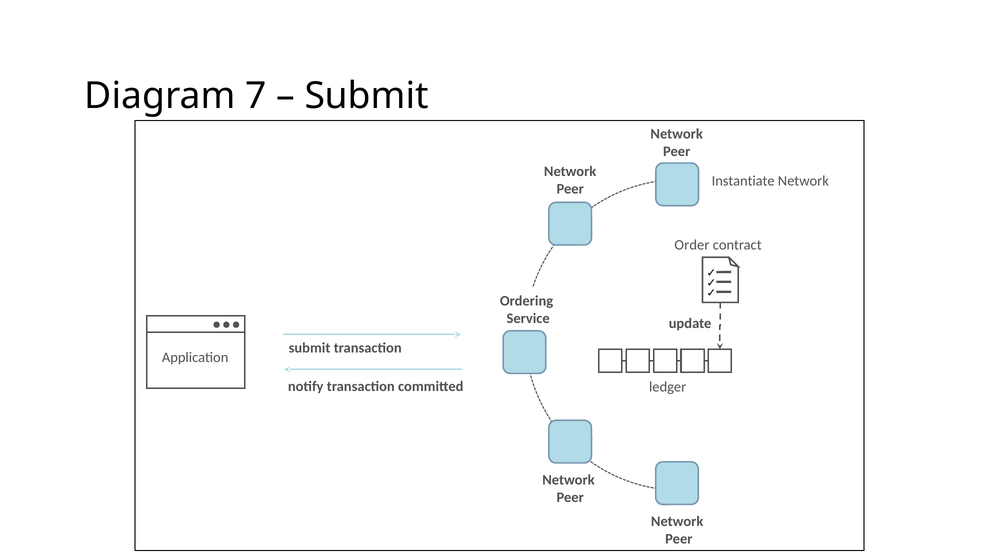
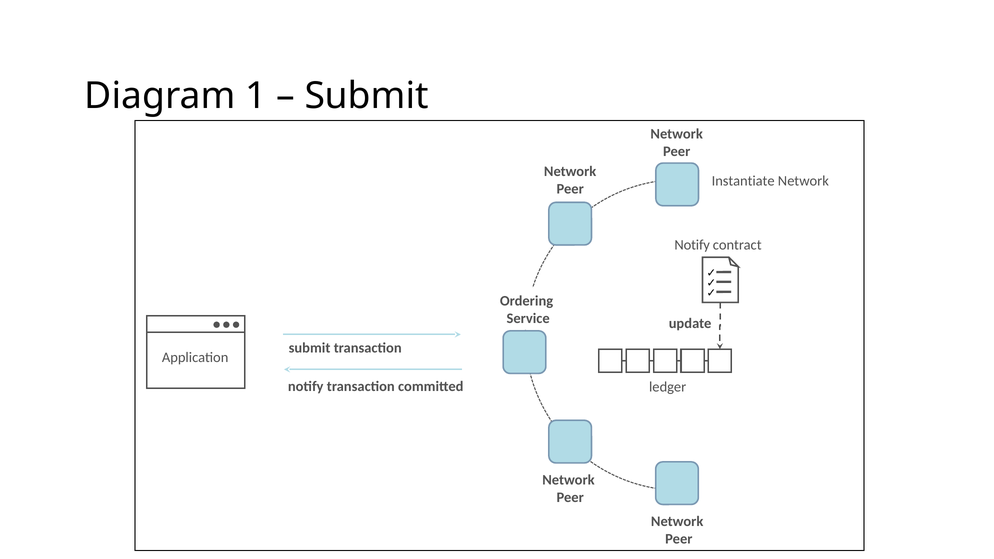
7: 7 -> 1 (256, 96)
Order: Order -> Notify (692, 245)
